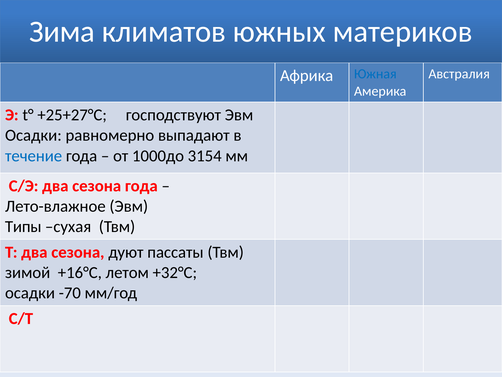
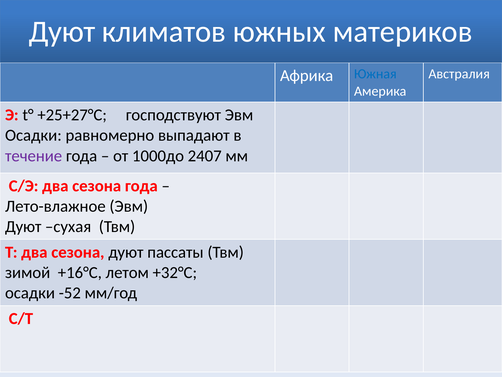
Зима: Зима -> Дуют (62, 32)
течение colour: blue -> purple (34, 156)
3154: 3154 -> 2407 (205, 156)
Типы: Типы -> Дуют (23, 226)
-70: -70 -> -52 (70, 293)
